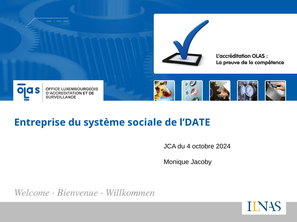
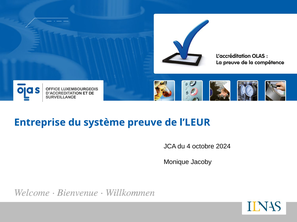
sociale: sociale -> preuve (145, 123)
l’DATE: l’DATE -> l’LEUR (195, 123)
